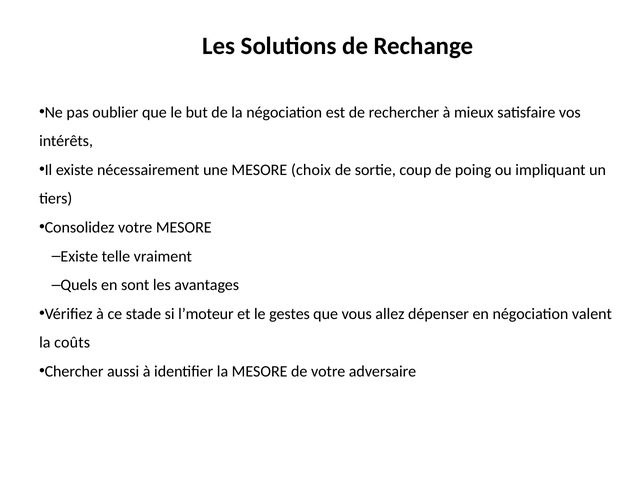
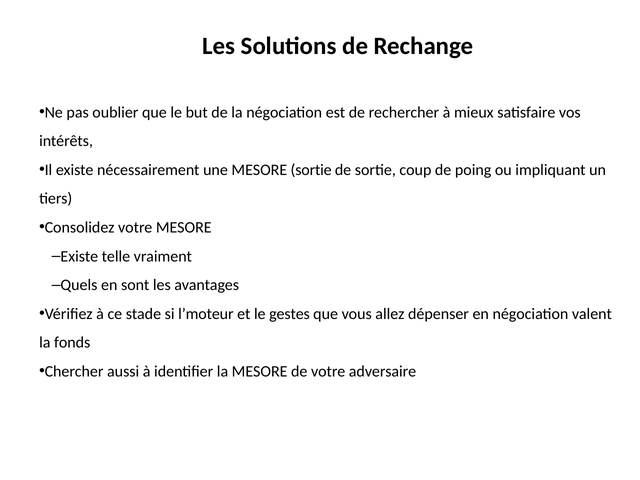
MESORE choix: choix -> sortie (311, 170)
coûts: coûts -> fonds (72, 343)
